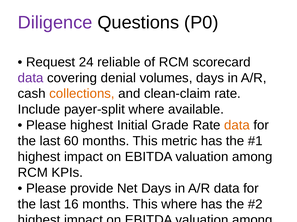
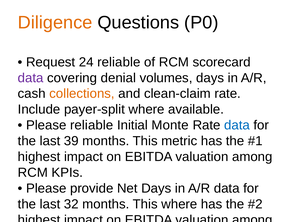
Diligence colour: purple -> orange (55, 23)
Please highest: highest -> reliable (92, 126)
Grade: Grade -> Monte (170, 126)
data colour: orange -> blue (237, 126)
60: 60 -> 39 (71, 142)
16: 16 -> 32 (71, 205)
